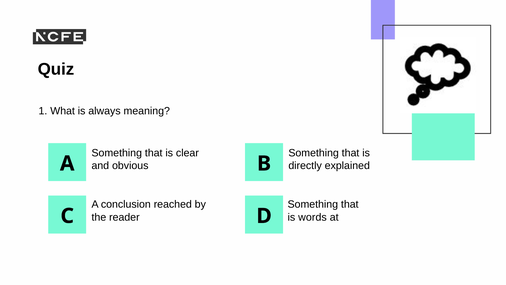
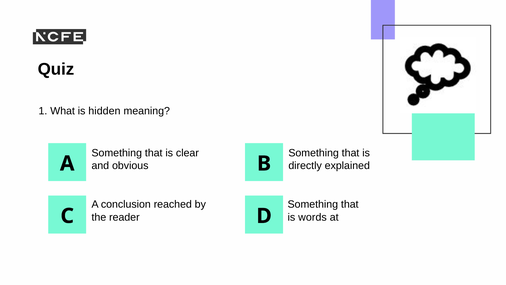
always: always -> hidden (104, 111)
